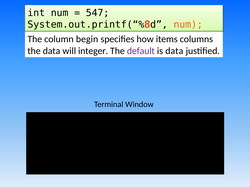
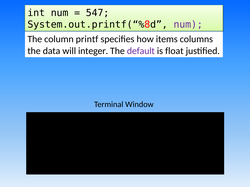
num colour: orange -> purple (188, 25)
begin: begin -> printf (87, 39)
is data: data -> float (174, 51)
